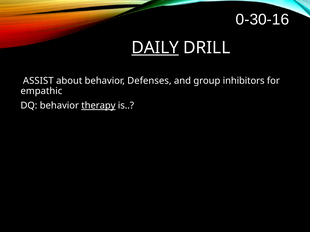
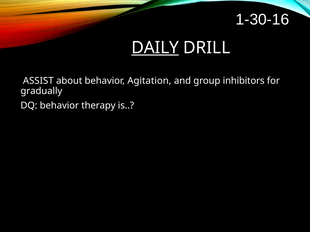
0-30-16: 0-30-16 -> 1-30-16 (262, 20)
Defenses: Defenses -> Agitation (149, 81)
empathic: empathic -> gradually (41, 91)
therapy underline: present -> none (98, 106)
